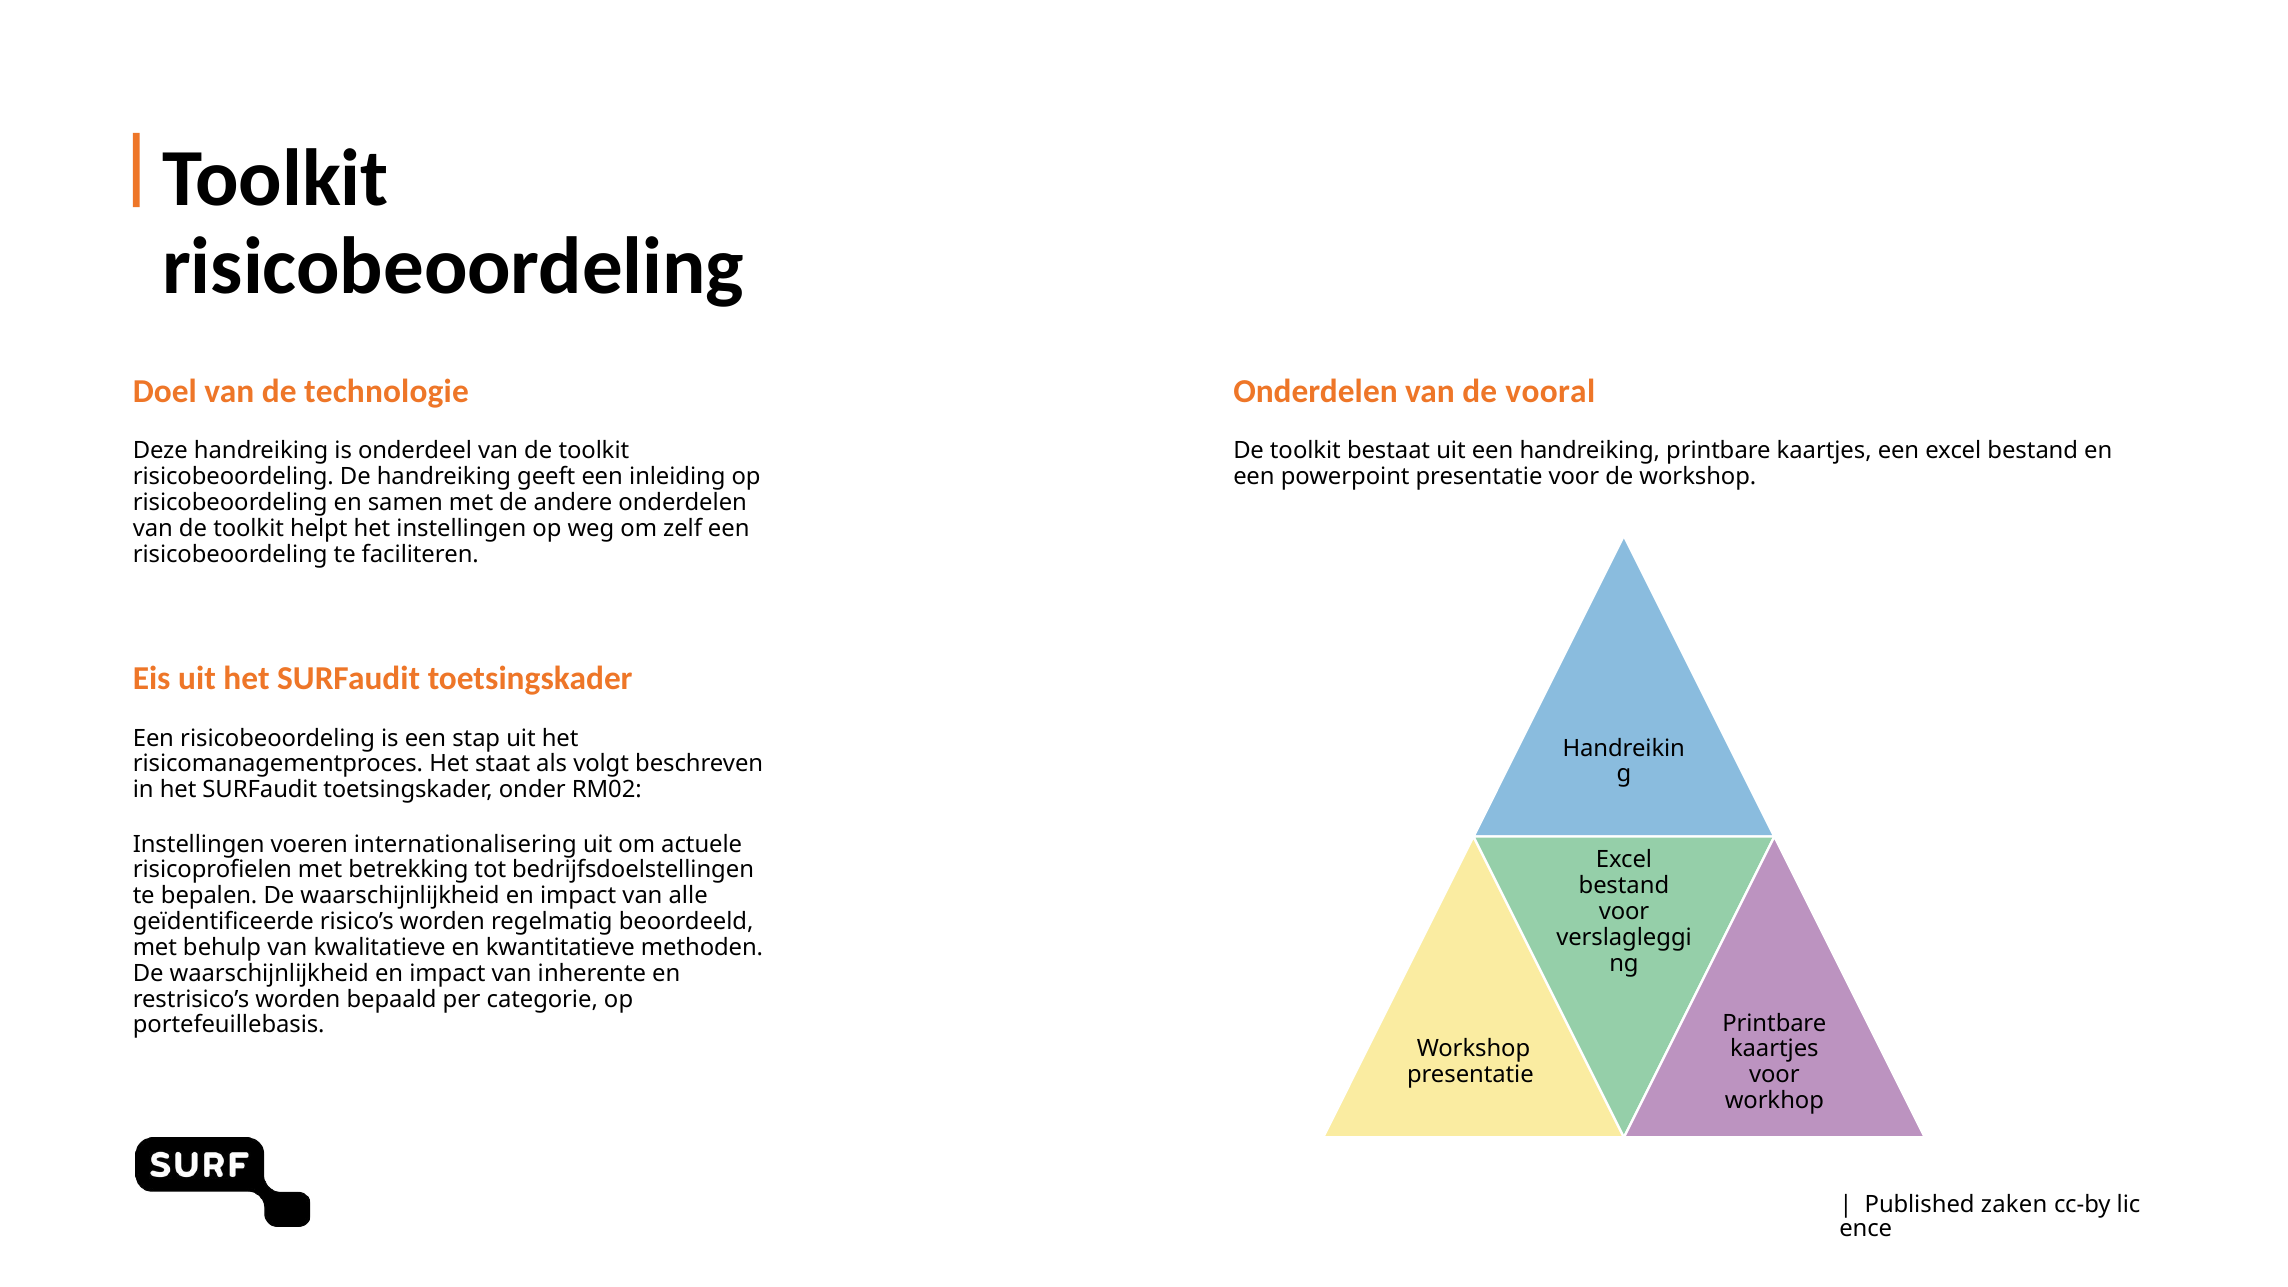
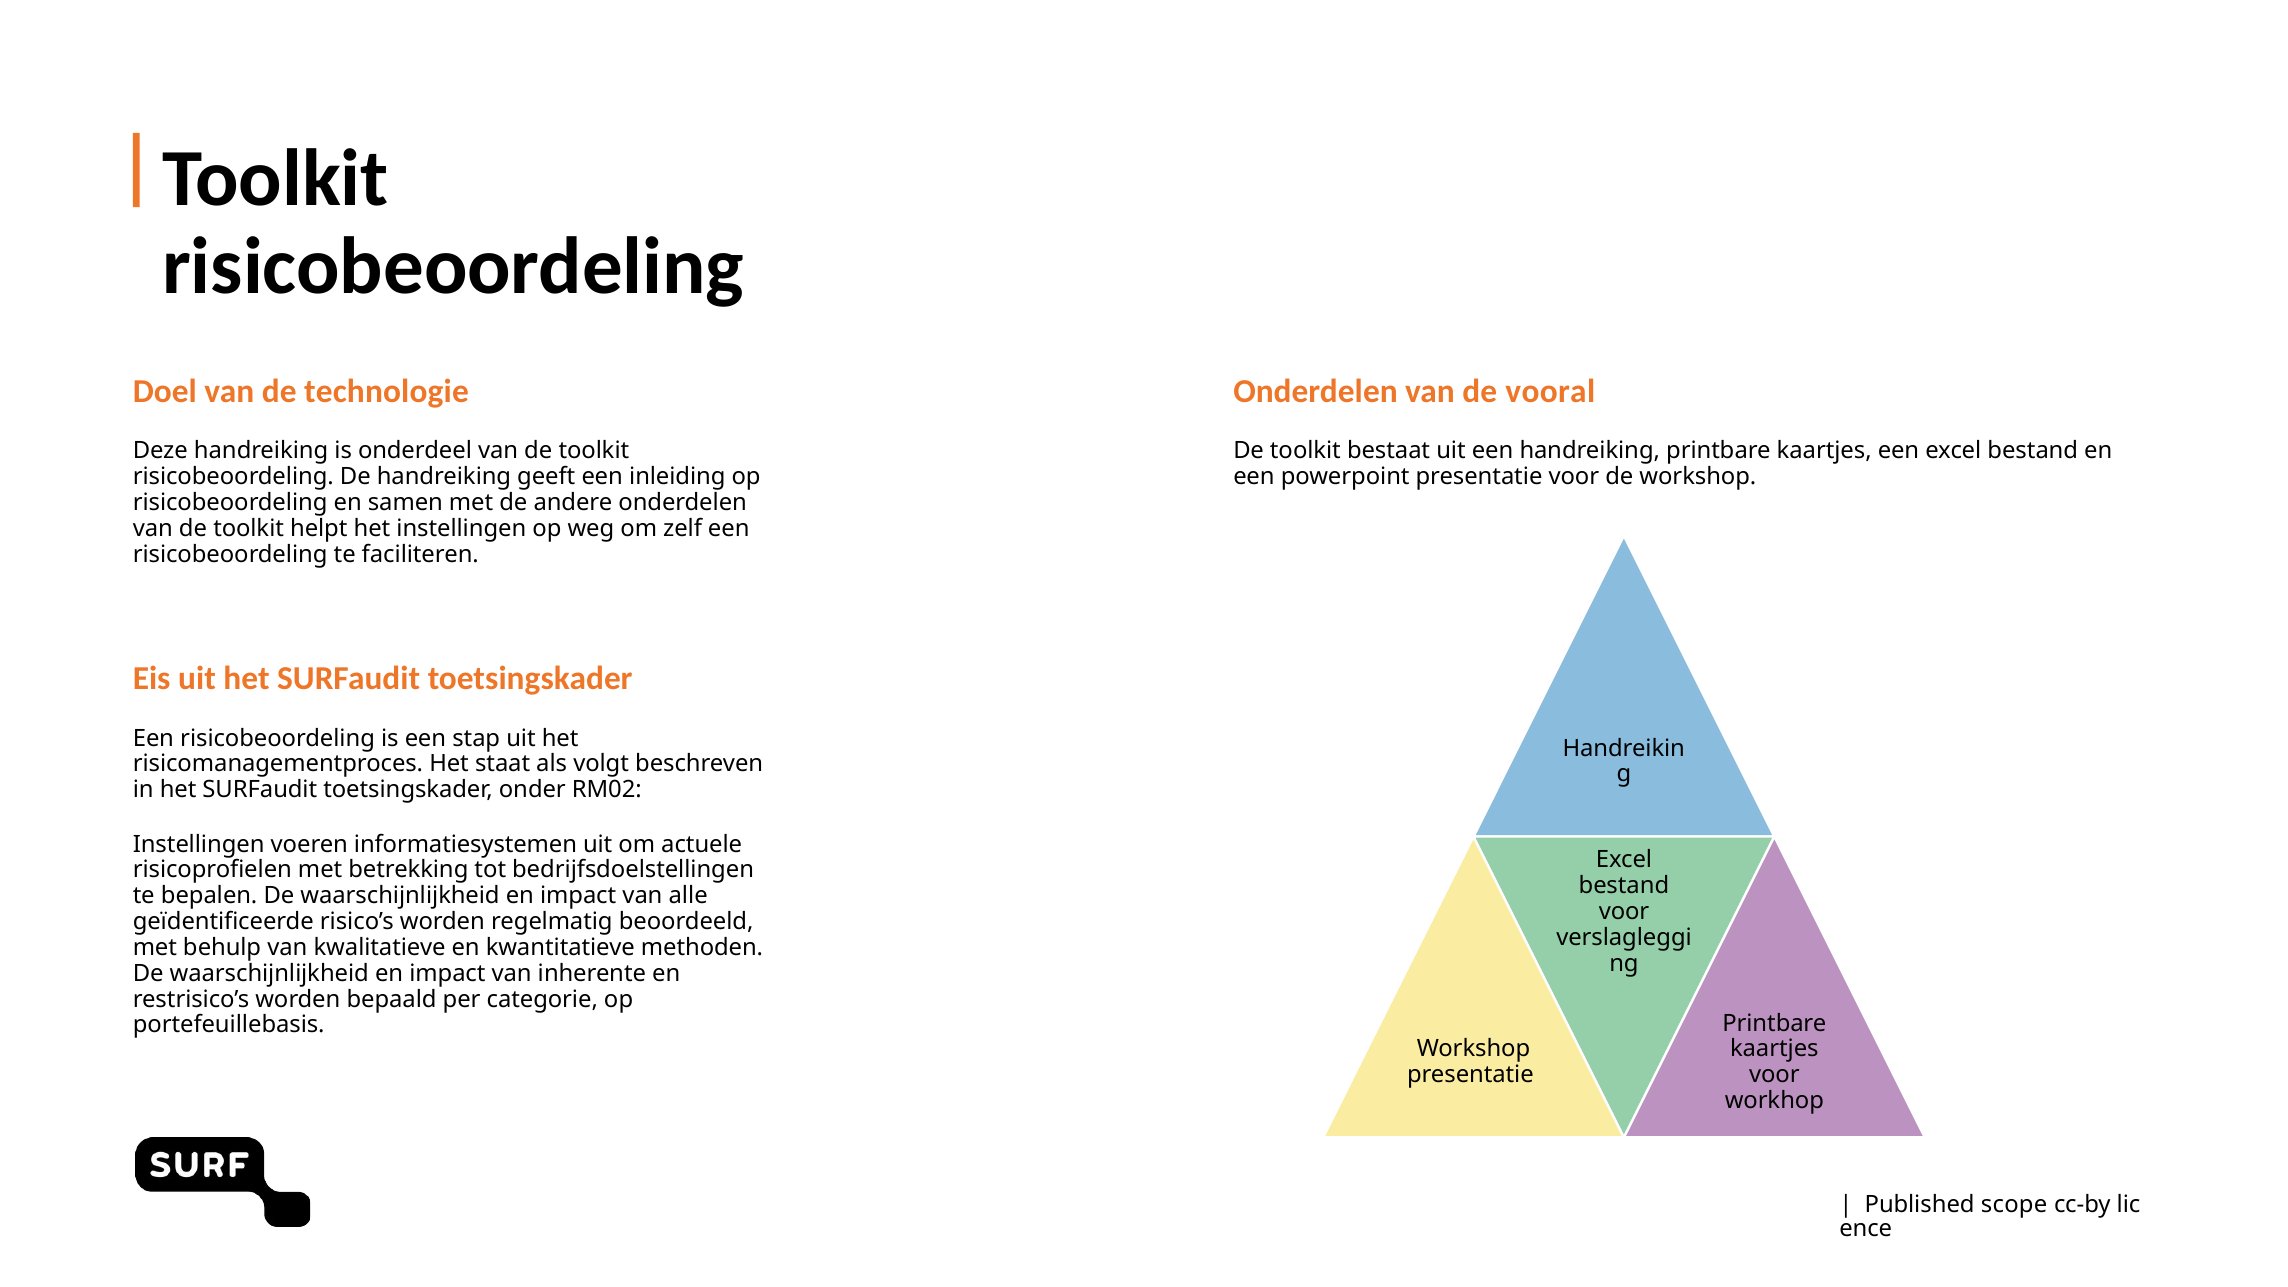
internationalisering: internationalisering -> informatiesystemen (465, 844)
zaken: zaken -> scope (2014, 1205)
